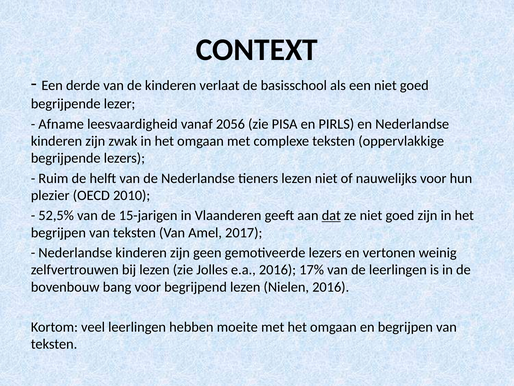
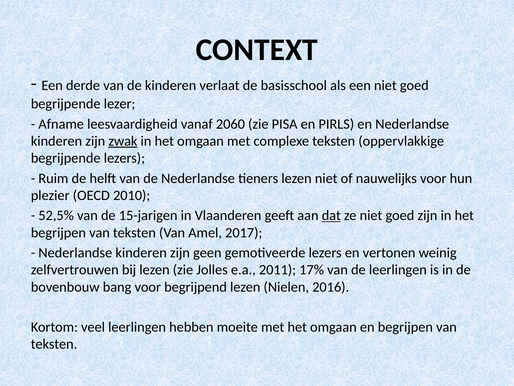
2056: 2056 -> 2060 (230, 124)
zwak underline: none -> present (123, 141)
e.a 2016: 2016 -> 2011 (278, 269)
